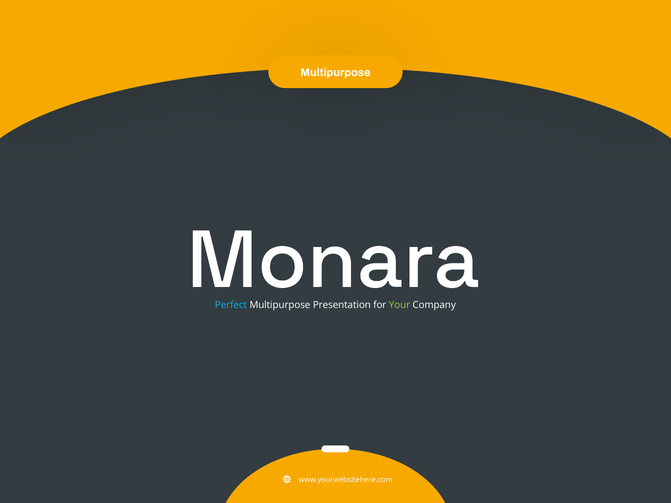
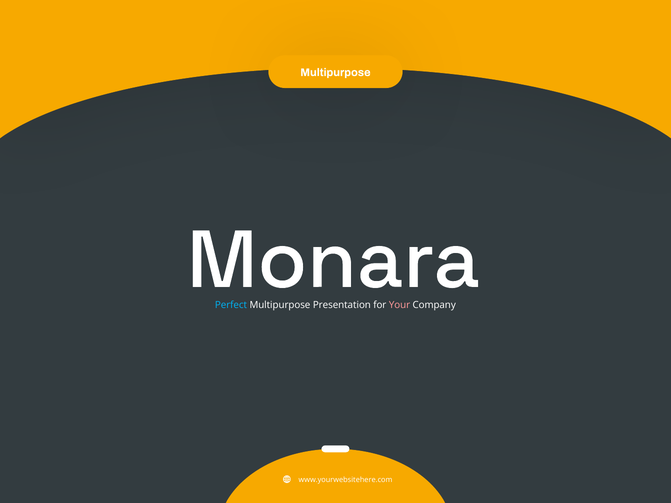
Your colour: light green -> pink (400, 305)
